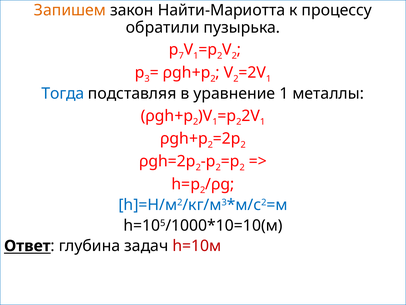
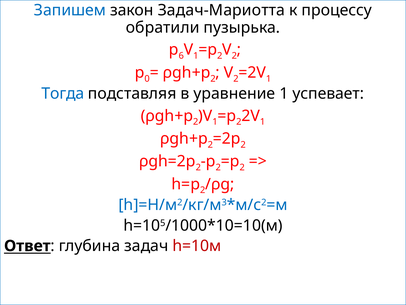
Запишем colour: orange -> blue (70, 10)
Найти-Мариотта: Найти-Мариотта -> Задач-Мариотта (221, 10)
7: 7 -> 6 (181, 56)
3: 3 -> 0 (147, 79)
металлы: металлы -> успевает (328, 93)
